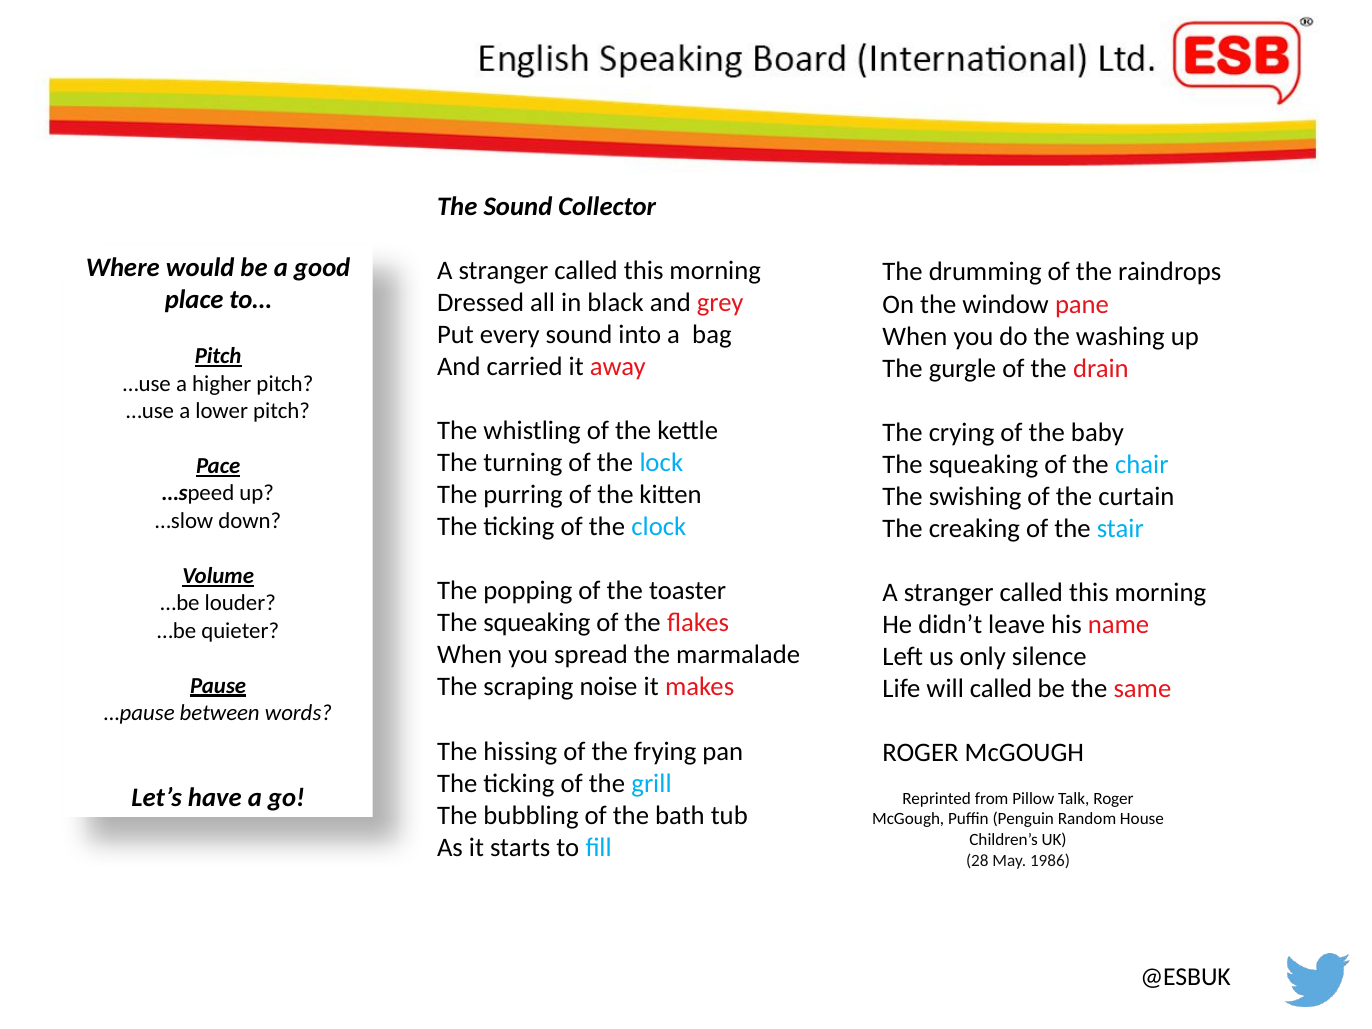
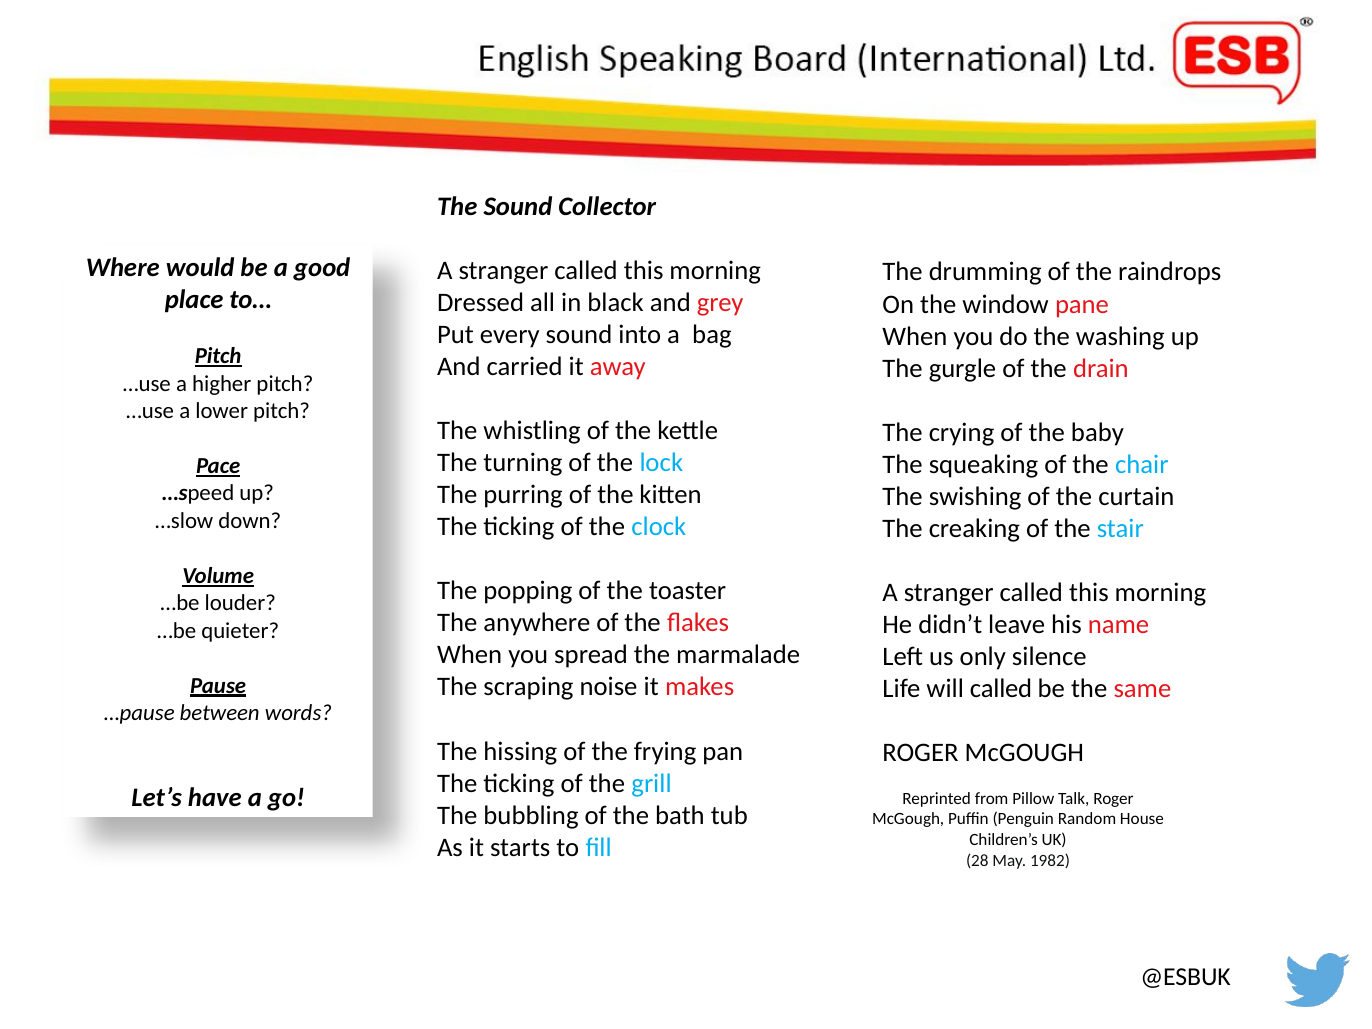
squeaking: squeaking -> anywhere (537, 623)
1986: 1986 -> 1982 (1050, 861)
